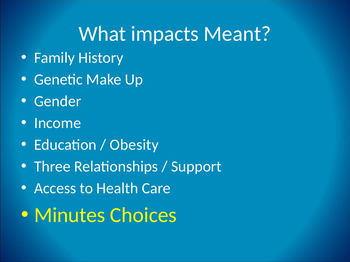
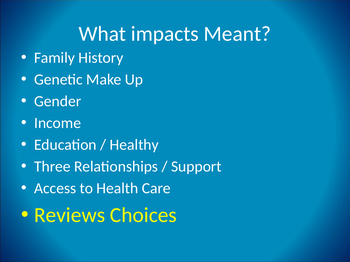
Obesity: Obesity -> Healthy (134, 145)
Minutes: Minutes -> Reviews (70, 216)
